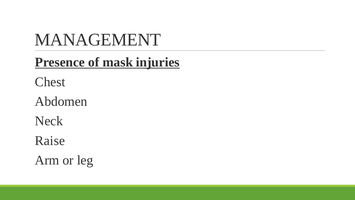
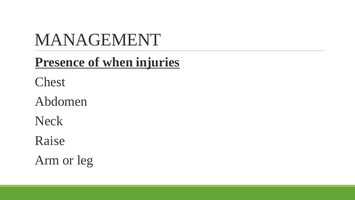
mask: mask -> when (118, 62)
